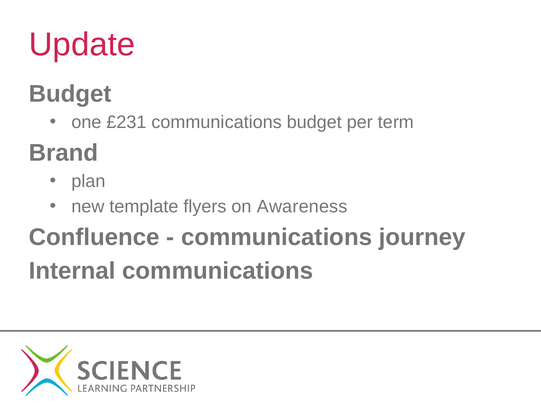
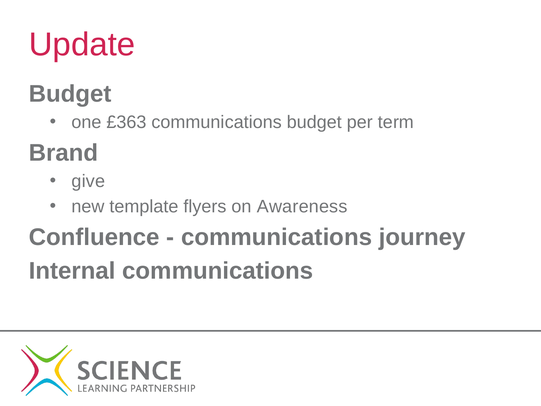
£231: £231 -> £363 (126, 122)
plan: plan -> give (88, 181)
